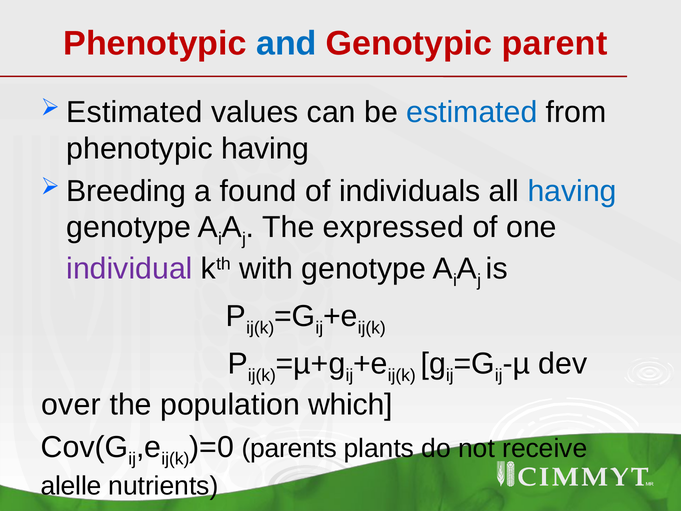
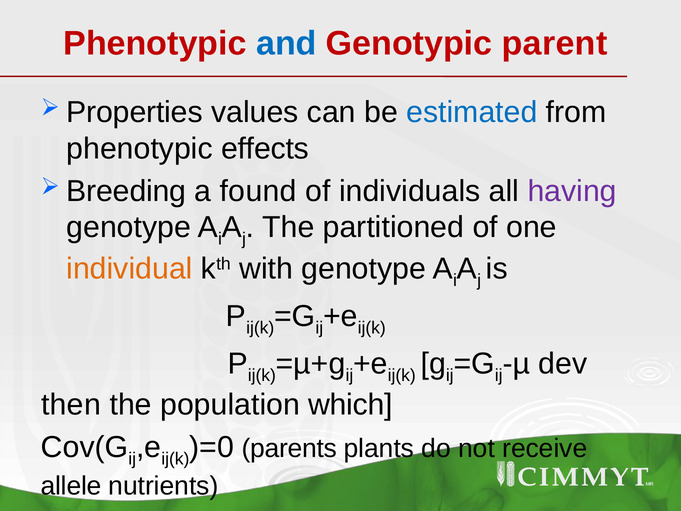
Estimated: Estimated -> Properties (135, 112)
phenotypic having: having -> effects (265, 149)
having colour: blue -> purple (572, 191)
expressed: expressed -> partitioned (393, 227)
individual colour: purple -> orange (129, 269)
over: over -> then (71, 405)
alelle: alelle -> allele (71, 486)
